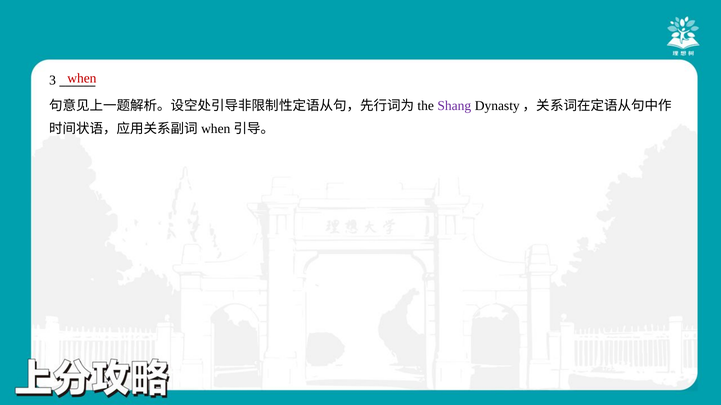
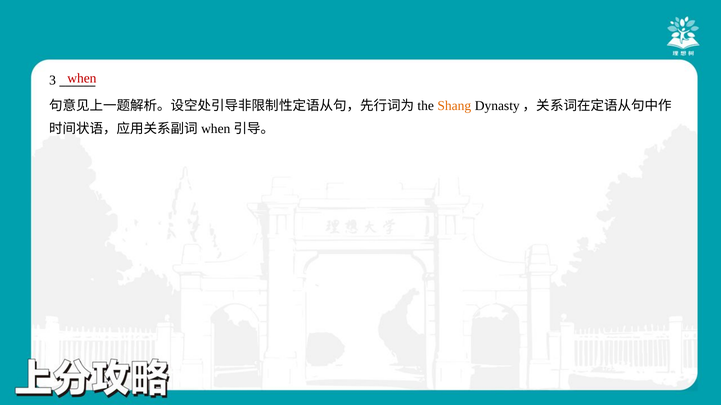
Shang colour: purple -> orange (454, 106)
